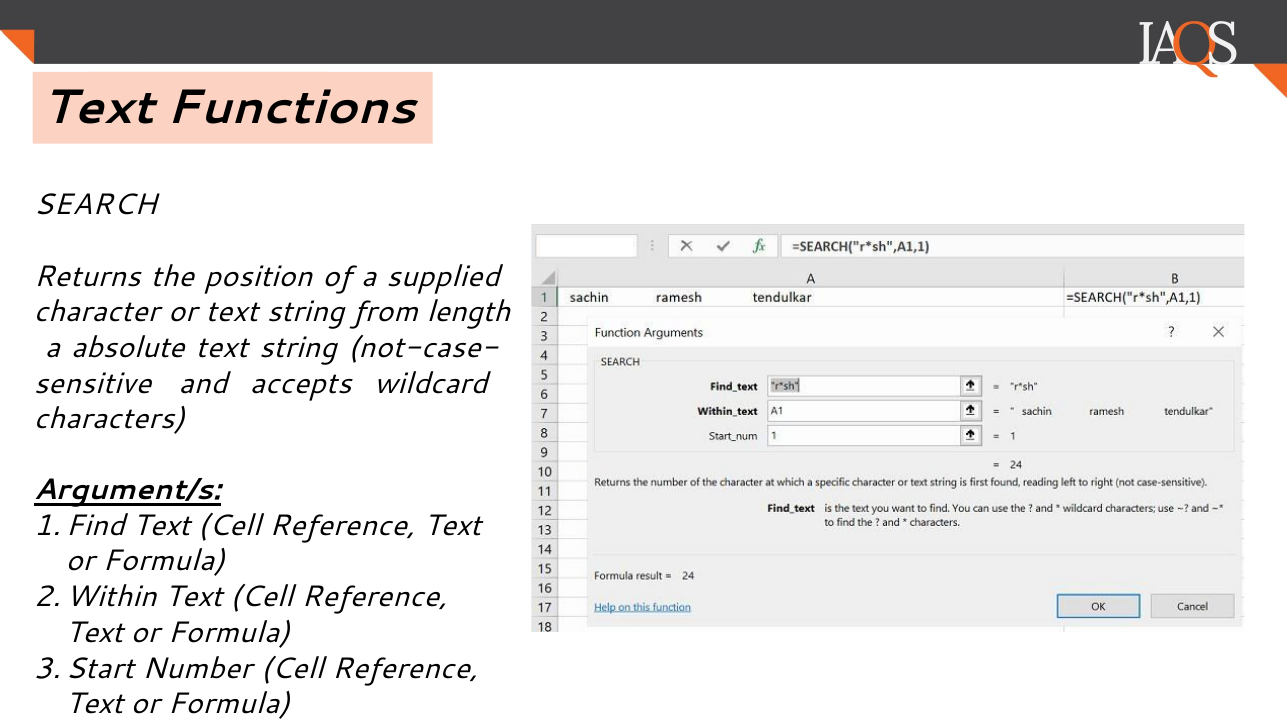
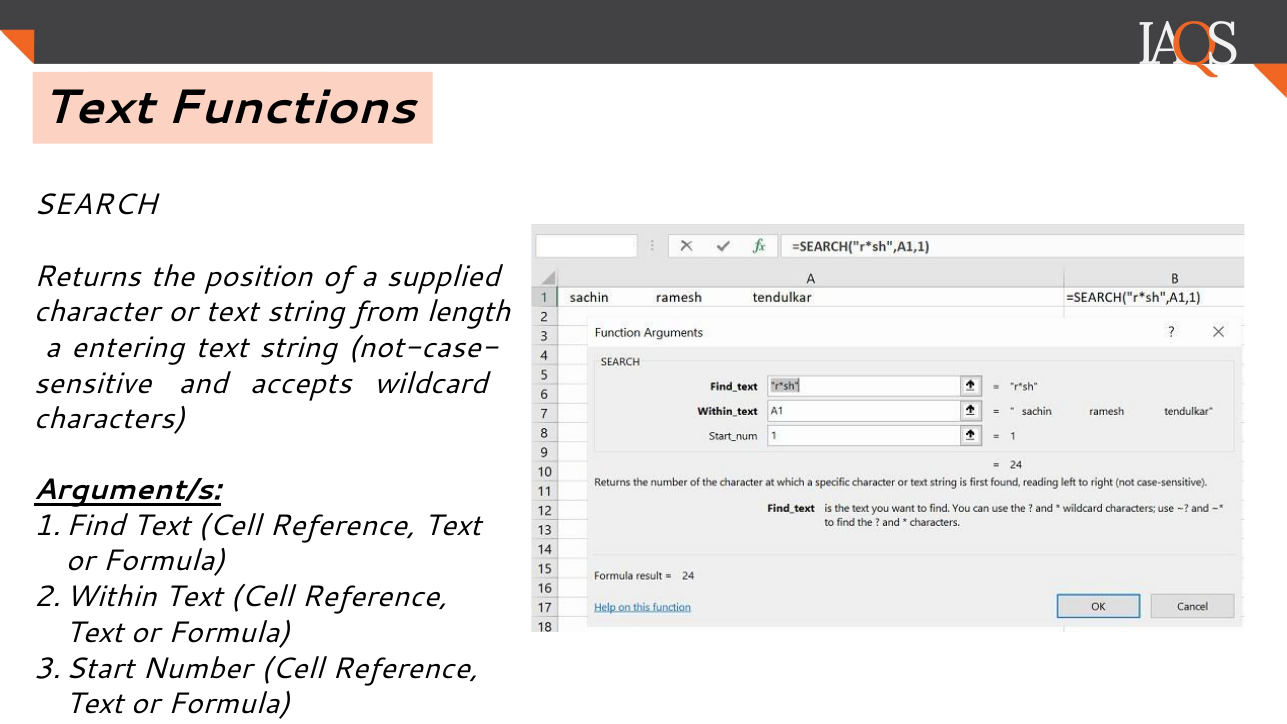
absolute: absolute -> entering (128, 348)
